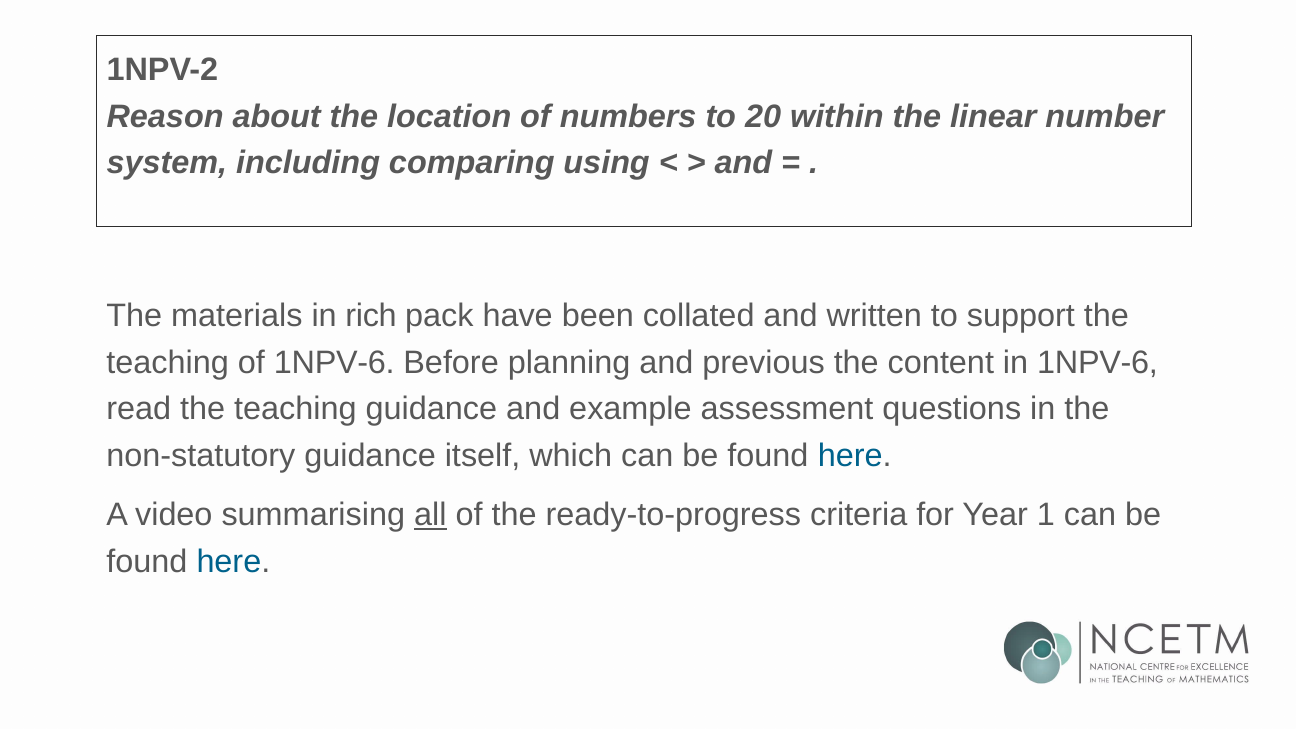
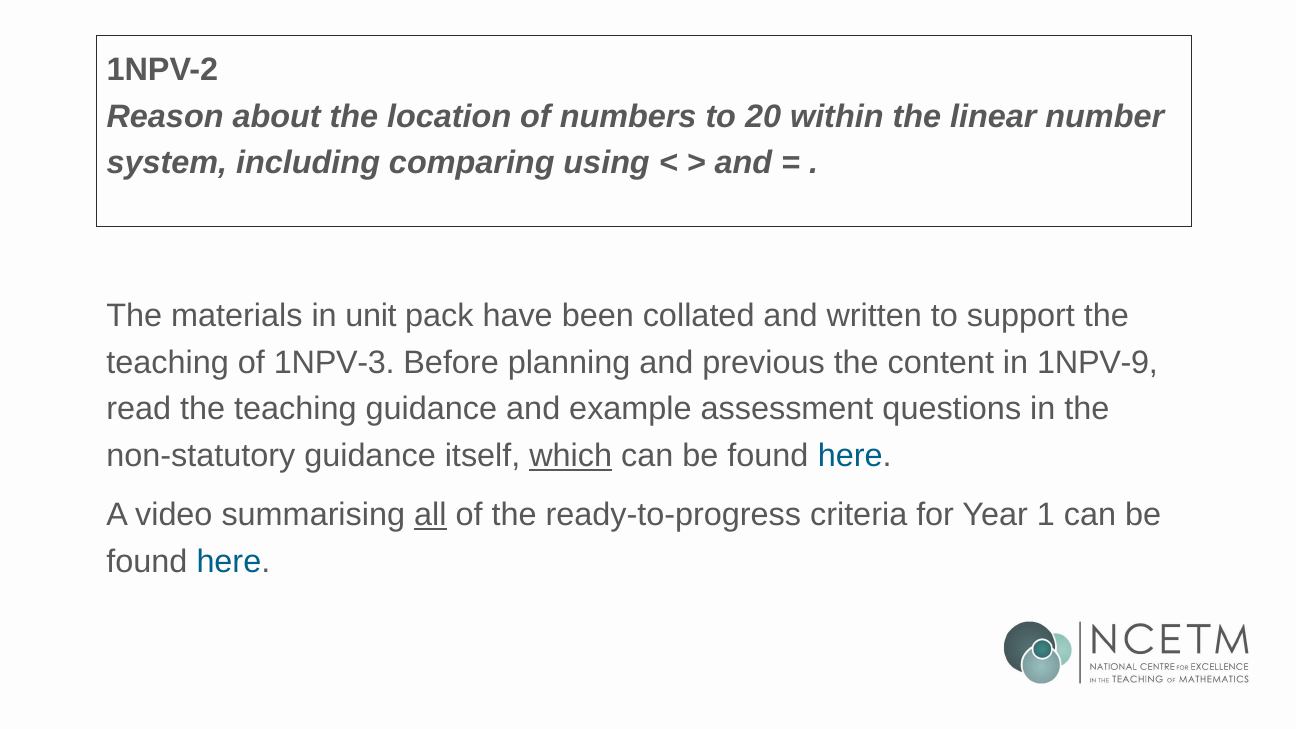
rich: rich -> unit (371, 316)
of 1NPV-6: 1NPV-6 -> 1NPV-3 (334, 363)
in 1NPV-6: 1NPV-6 -> 1NPV-9 (1098, 363)
which underline: none -> present (571, 456)
